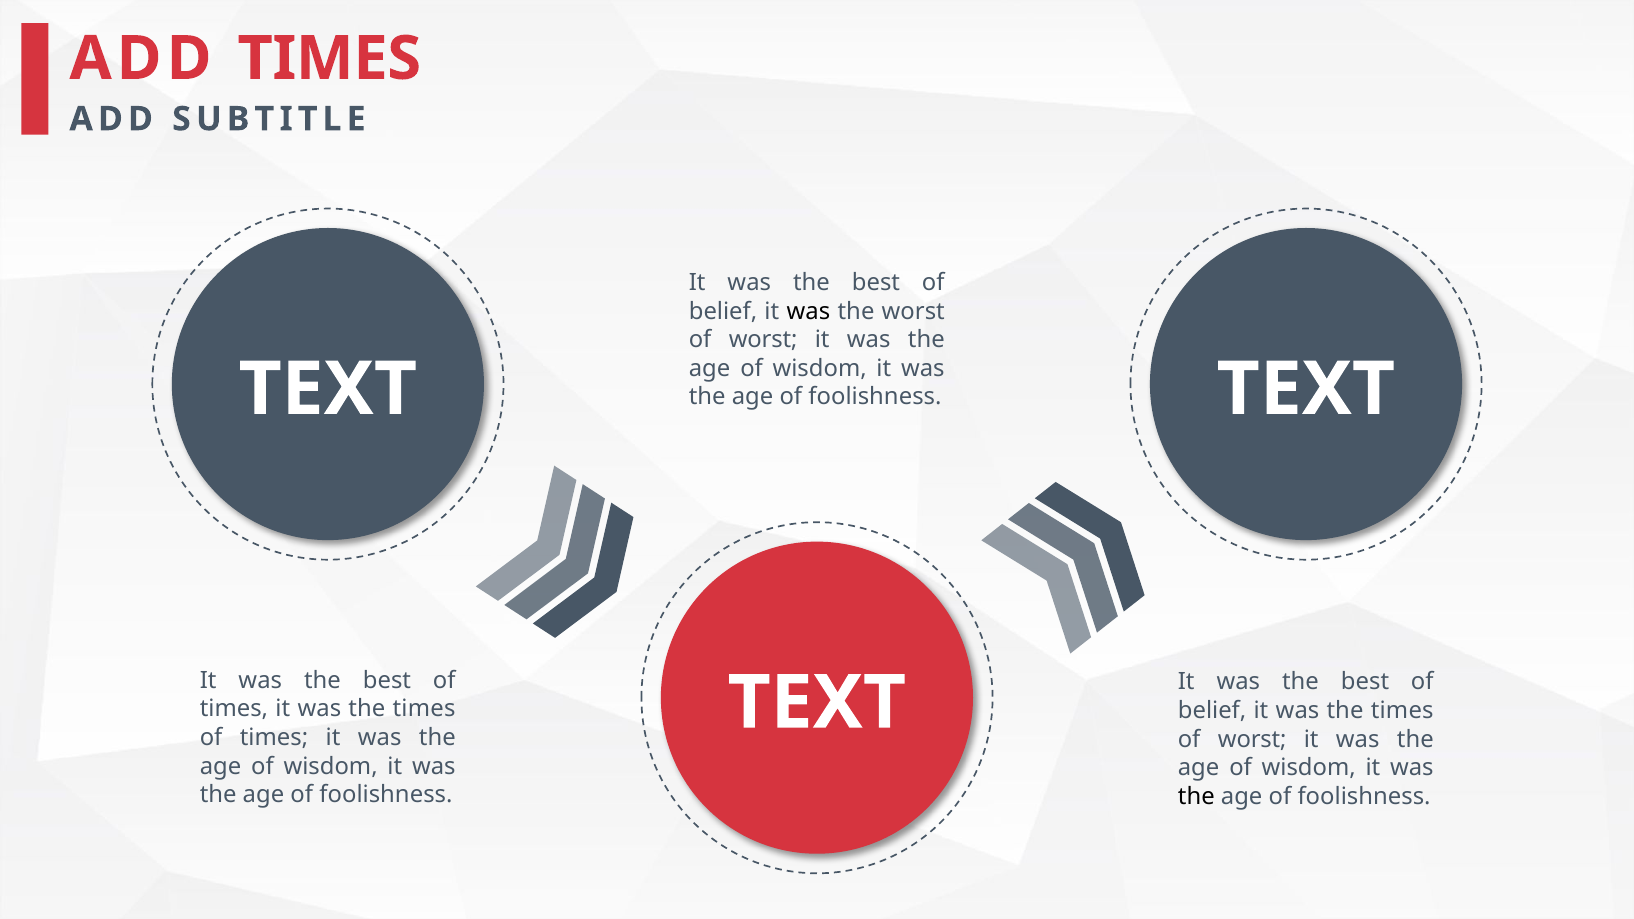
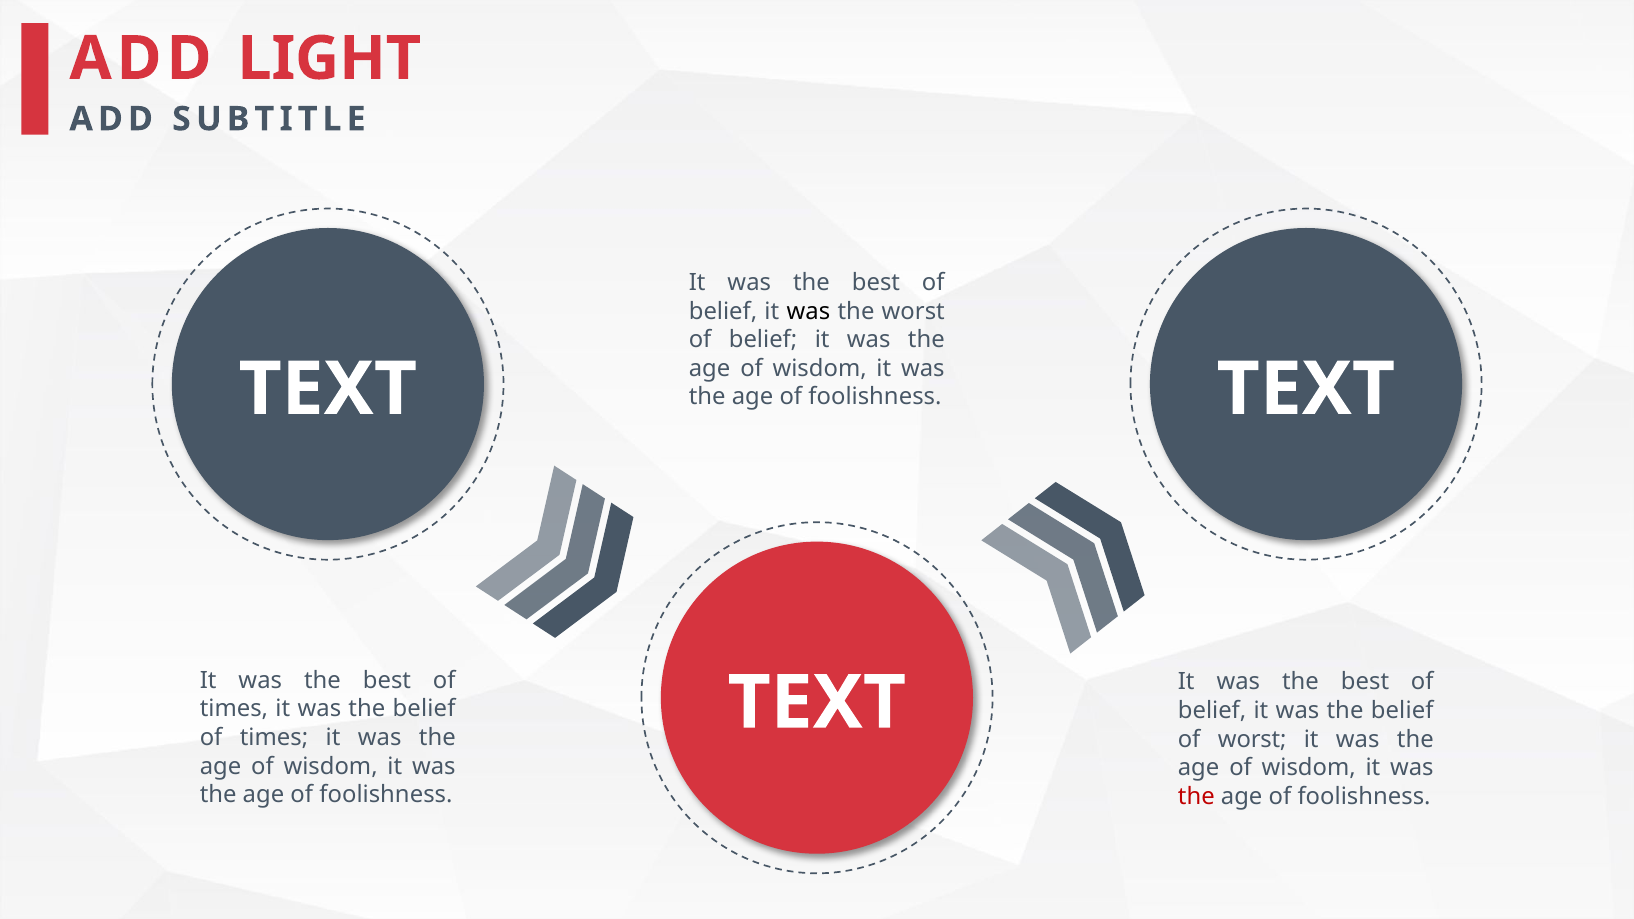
ADD TIMES: TIMES -> LIGHT (329, 59)
worst: worst -> belief (763, 340)
times: times -> belief (424, 709)
times: times -> belief (1402, 711)
the colour: black -> red (1196, 797)
